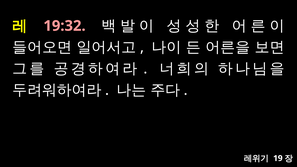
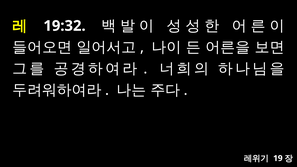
19:32 colour: pink -> white (64, 26)
